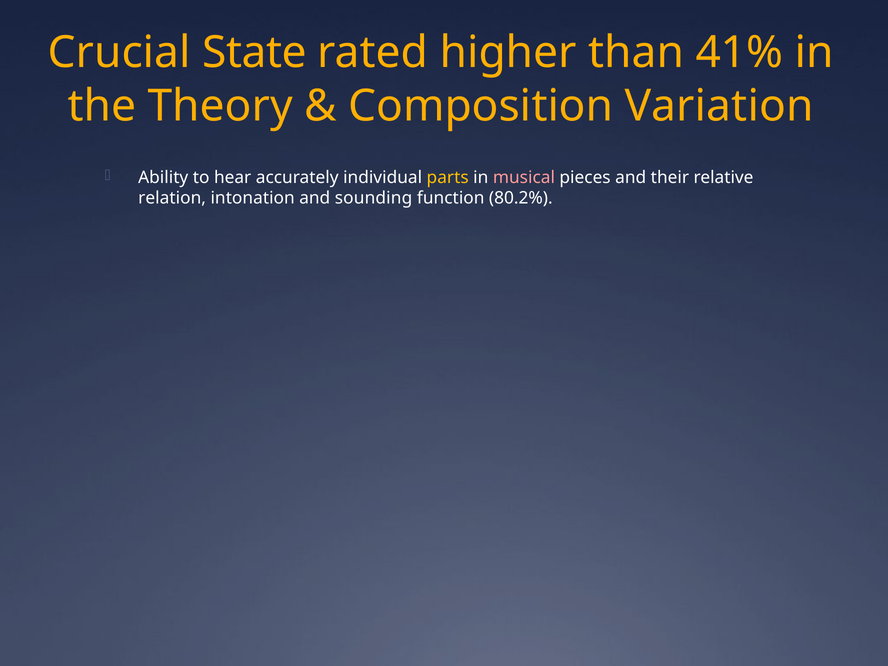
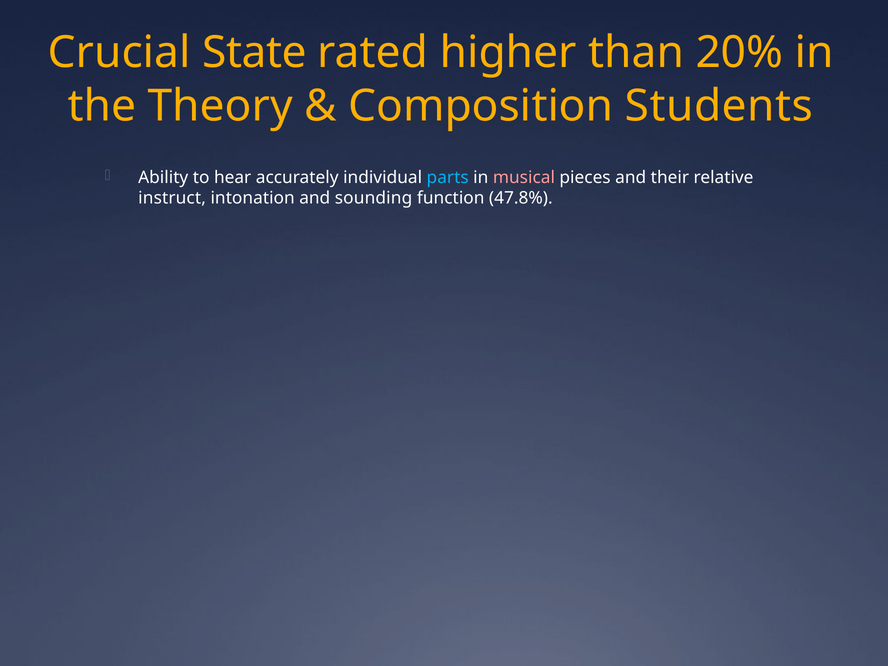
41%: 41% -> 20% (739, 53)
Variation: Variation -> Students (719, 106)
parts colour: yellow -> light blue (448, 178)
relation: relation -> instruct (172, 198)
80.2%: 80.2% -> 47.8% (521, 198)
